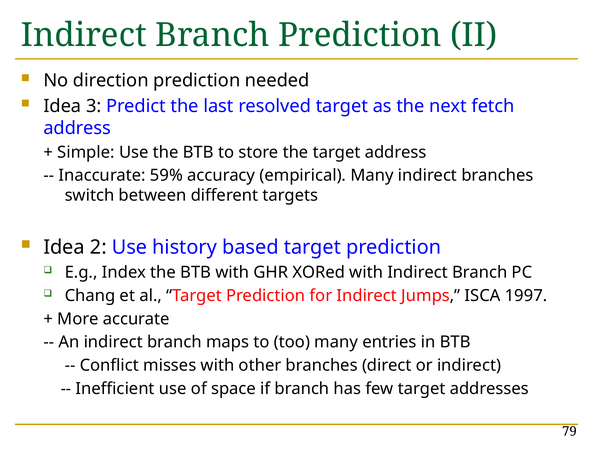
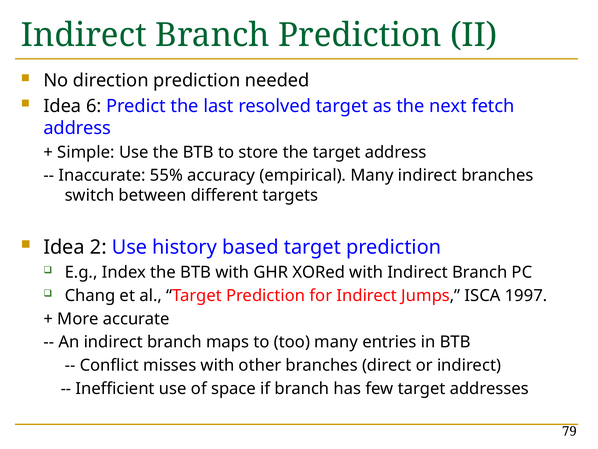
3: 3 -> 6 (94, 106)
59%: 59% -> 55% (166, 175)
